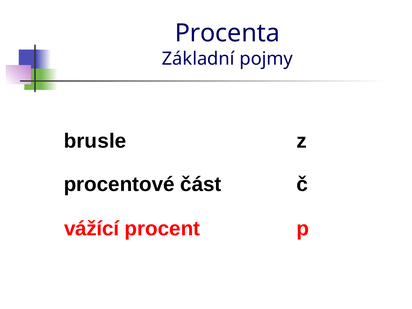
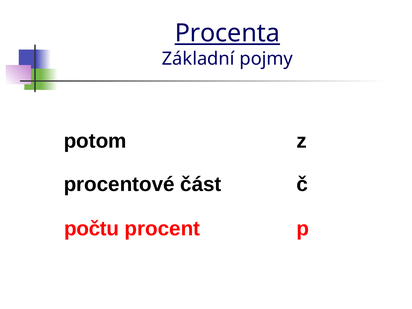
Procenta underline: none -> present (227, 33)
brusle: brusle -> potom (95, 141)
vážící: vážící -> počtu (92, 229)
